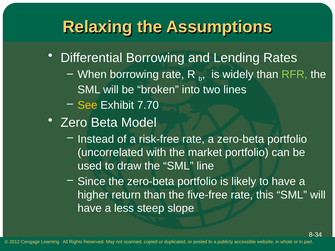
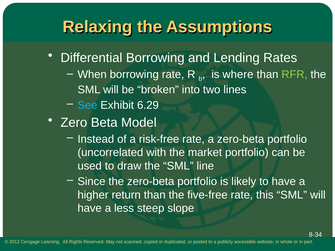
widely: widely -> where (238, 74)
See colour: yellow -> light blue (87, 105)
7.70: 7.70 -> 6.29 (148, 105)
